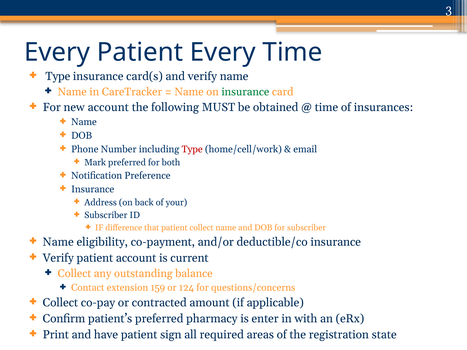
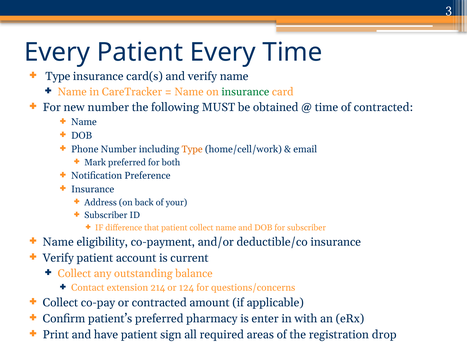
new account: account -> number (108, 107)
of insurances: insurances -> contracted (383, 107)
Type colour: red -> orange (192, 149)
159: 159 -> 214 (158, 288)
state: state -> drop (384, 335)
